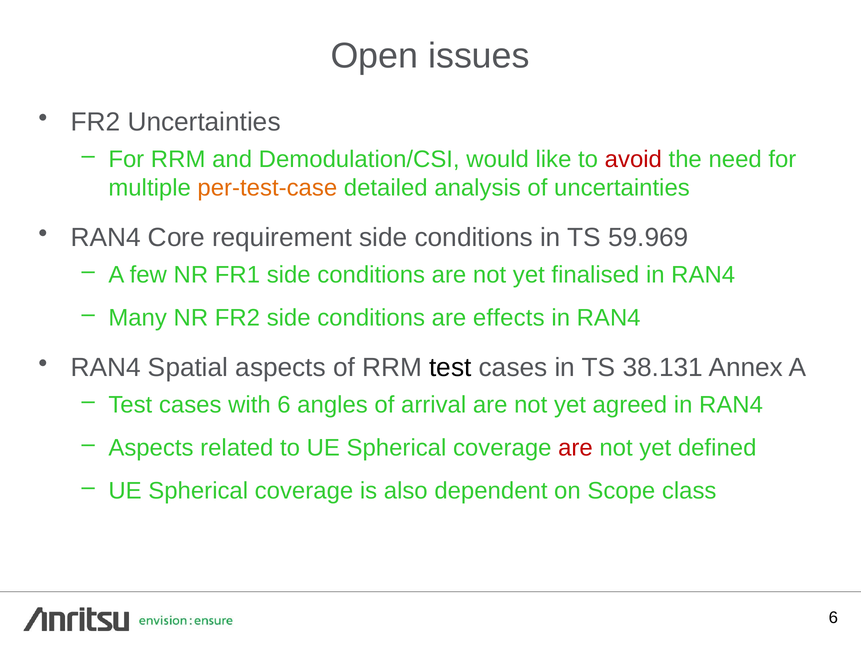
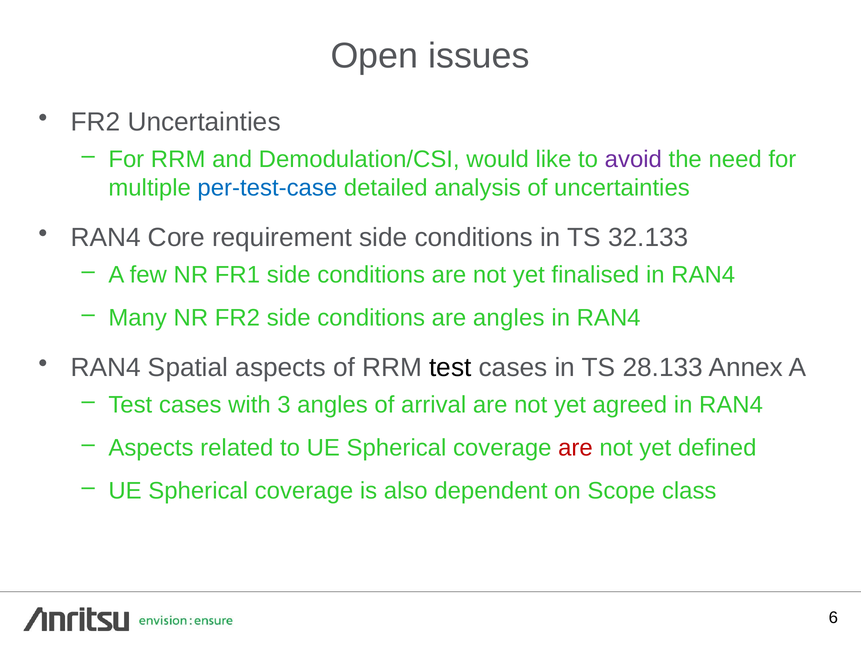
avoid colour: red -> purple (633, 159)
per-test-case colour: orange -> blue (267, 188)
59.969: 59.969 -> 32.133 (648, 238)
are effects: effects -> angles (509, 318)
38.131: 38.131 -> 28.133 (663, 368)
with 6: 6 -> 3 (284, 405)
